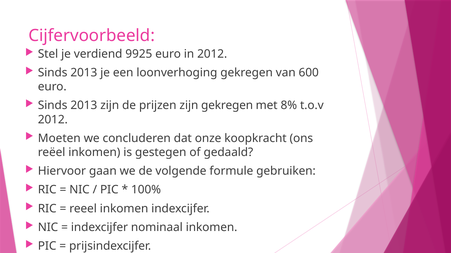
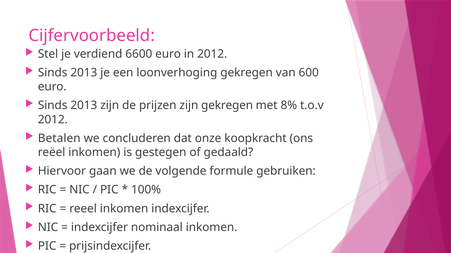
9925: 9925 -> 6600 (139, 54)
Moeten: Moeten -> Betalen (59, 139)
